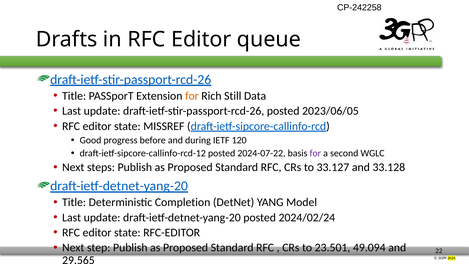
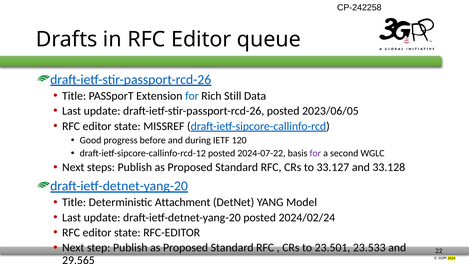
for colour: orange -> blue (192, 96)
Completion: Completion -> Attachment (183, 202)
49.094: 49.094 -> 23.533 (369, 248)
